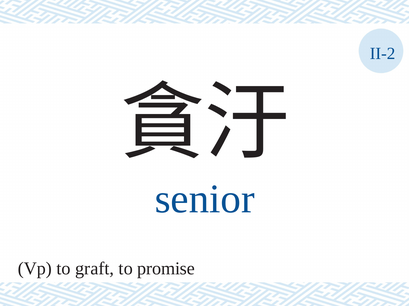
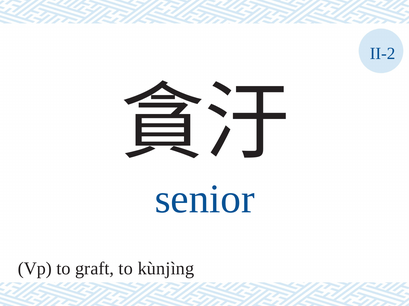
promise: promise -> kùnjìng (166, 269)
